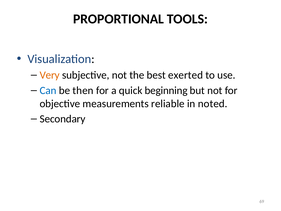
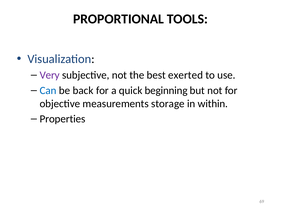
Very colour: orange -> purple (50, 75)
then: then -> back (83, 90)
reliable: reliable -> storage (168, 104)
noted: noted -> within (213, 104)
Secondary: Secondary -> Properties (63, 119)
